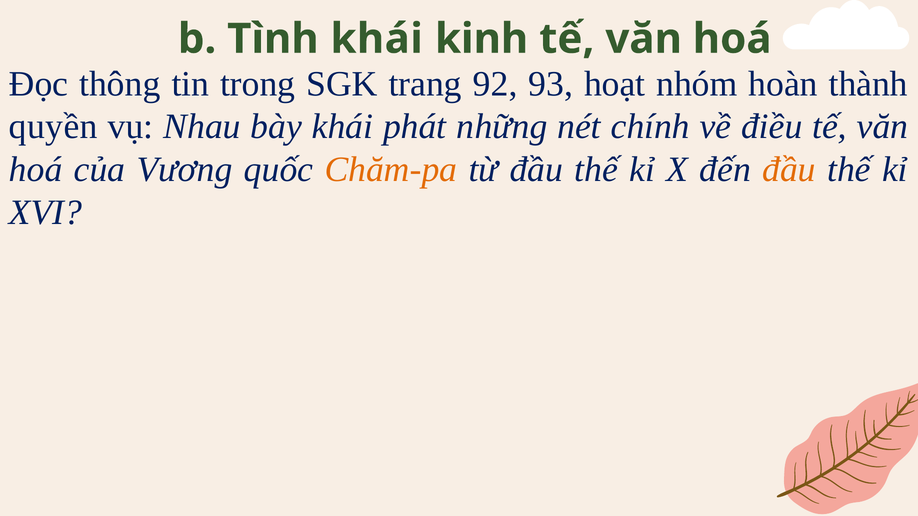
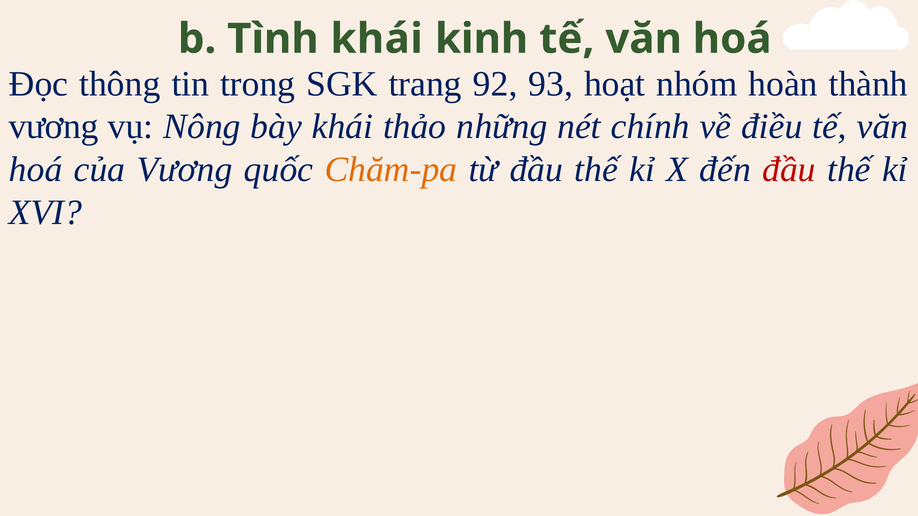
quyền: quyền -> vương (54, 127)
Nhau: Nhau -> Nông (202, 127)
phát: phát -> thảo (415, 127)
đầu colour: orange -> red (789, 170)
